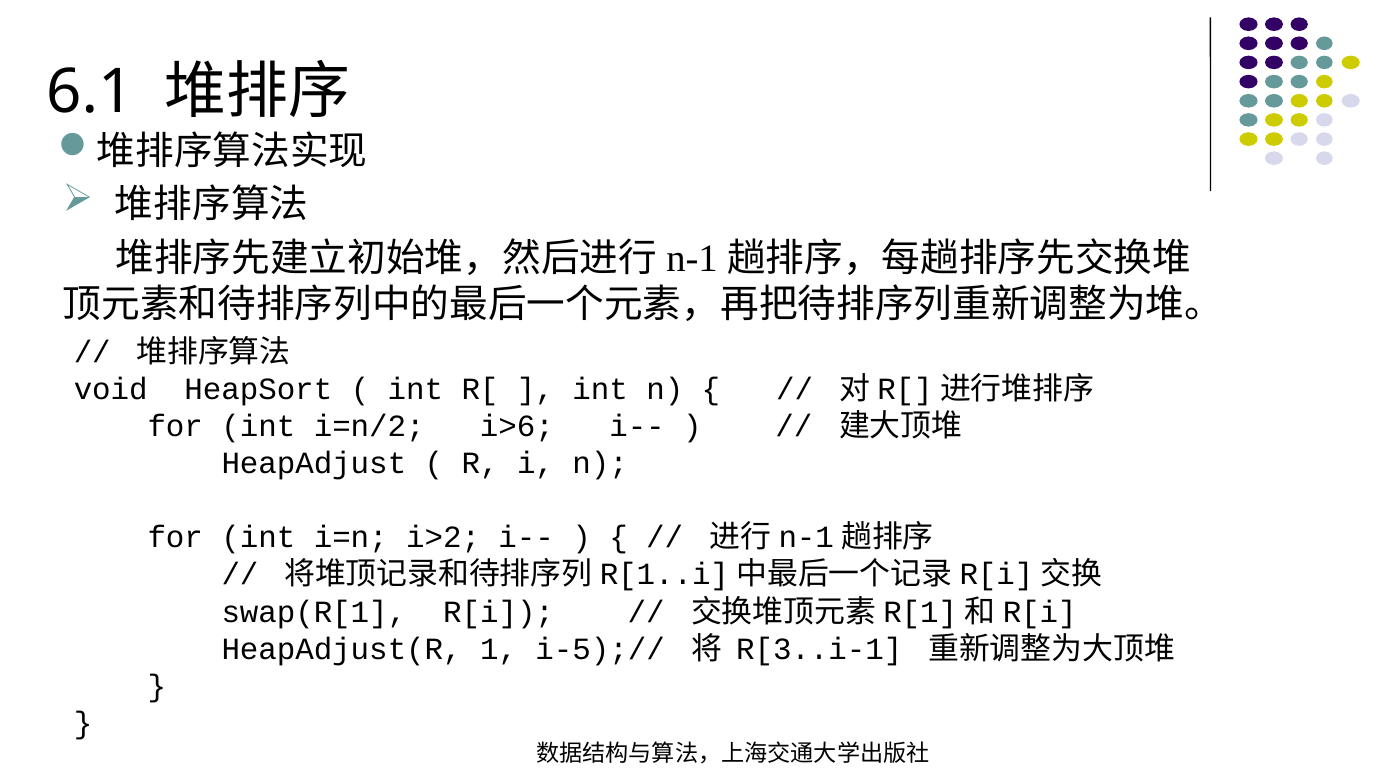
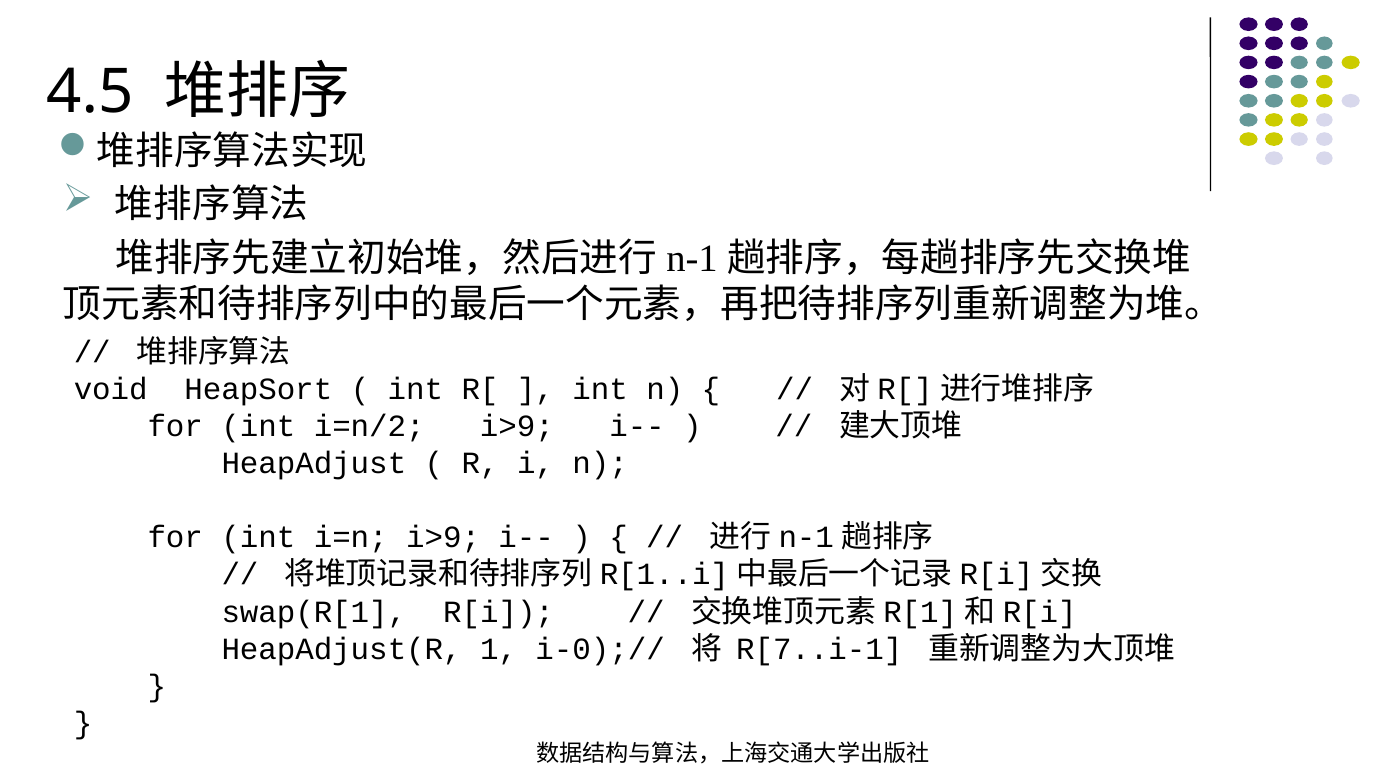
6.1: 6.1 -> 4.5 (90, 92)
i=n/2 i>6: i>6 -> i>9 (517, 427)
i=n i>2: i>2 -> i>9 (443, 538)
i-5);//: i-5);// -> i-0);// (600, 649)
R[3..i-1: R[3..i-1 -> R[7..i-1 (819, 649)
